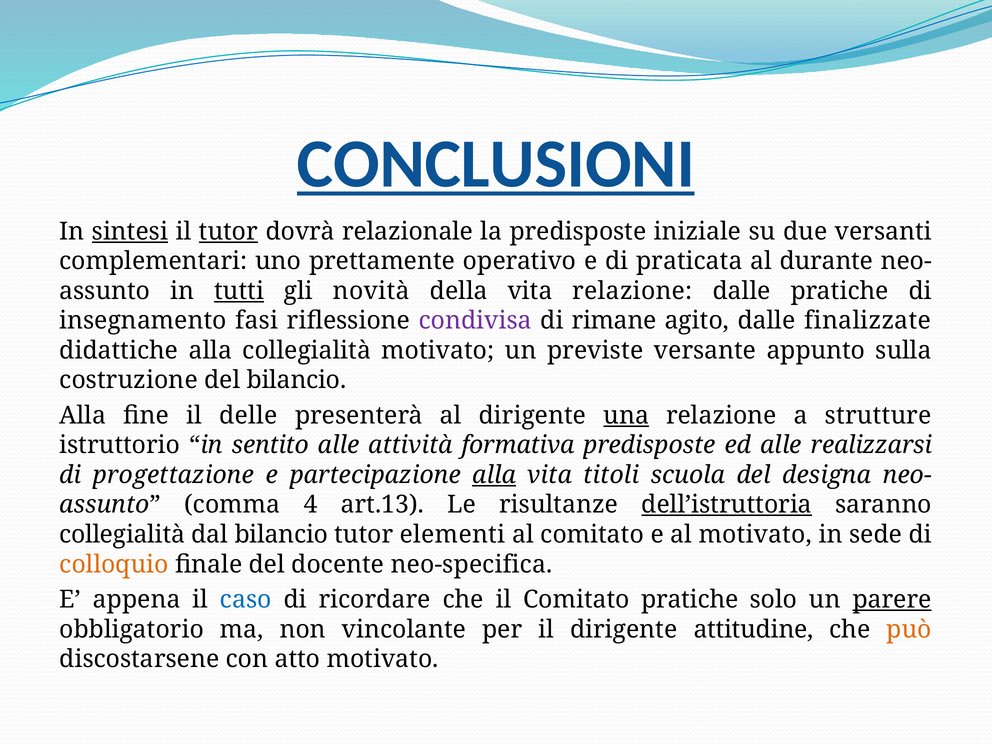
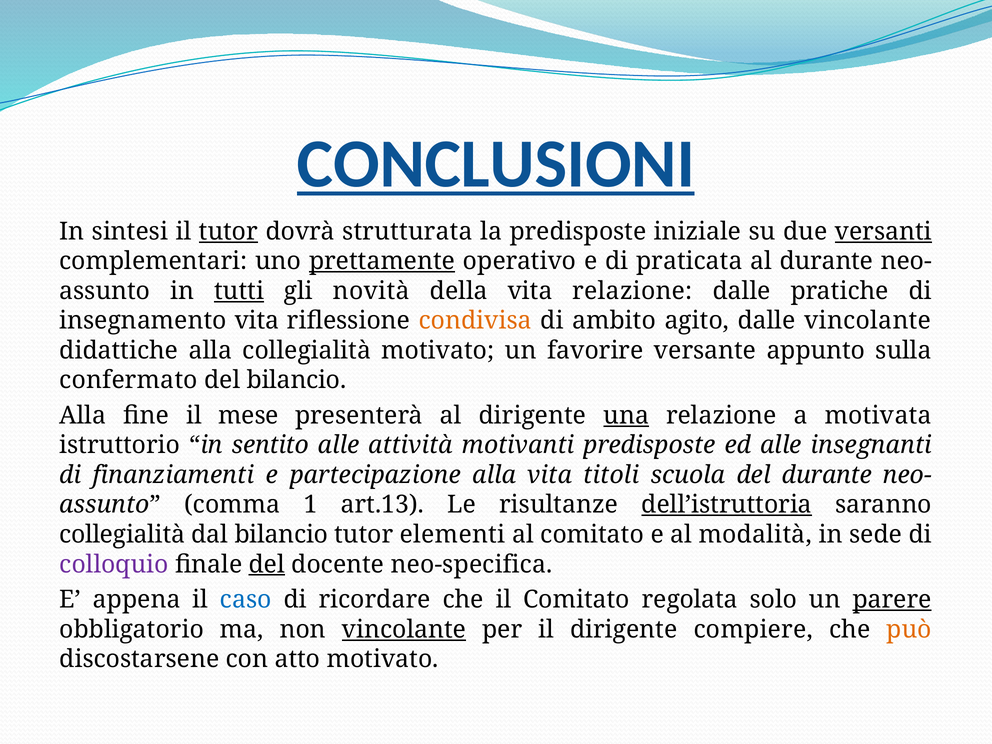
sintesi underline: present -> none (130, 231)
relazionale: relazionale -> strutturata (408, 231)
versanti underline: none -> present (883, 231)
prettamente underline: none -> present (382, 261)
insegnamento fasi: fasi -> vita (257, 321)
condivisa colour: purple -> orange (475, 321)
rimane: rimane -> ambito (614, 321)
dalle finalizzate: finalizzate -> vincolante (868, 321)
previste: previste -> favorire (595, 350)
costruzione: costruzione -> confermato (129, 380)
delle: delle -> mese (249, 416)
strutture: strutture -> motivata (878, 416)
formativa: formativa -> motivanti (518, 445)
realizzarsi: realizzarsi -> insegnanti (871, 445)
progettazione: progettazione -> finanziamenti (173, 475)
alla underline: present -> none (494, 475)
del designa: designa -> durante (827, 475)
4: 4 -> 1 (310, 505)
al motivato: motivato -> modalità (755, 535)
colloquio colour: orange -> purple (114, 564)
del underline: none -> present (267, 564)
Comitato pratiche: pratiche -> regolata (690, 600)
vincolante underline: none -> present (404, 629)
attitudine: attitudine -> compiere (753, 629)
